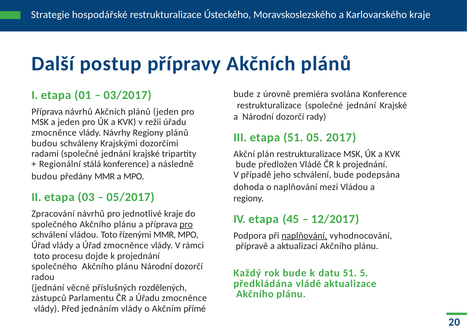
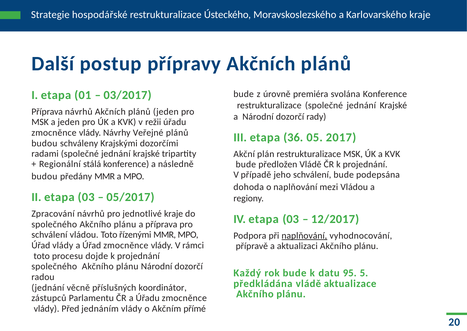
Návrhy Regiony: Regiony -> Veřejné (148, 132)
etapa 51: 51 -> 36 (293, 137)
IV etapa 45: 45 -> 03 (291, 219)
pro underline: present -> none (186, 224)
datu 51: 51 -> 95 (350, 272)
rozdělených: rozdělených -> koordinátor (163, 287)
